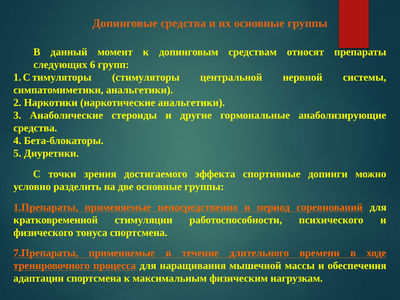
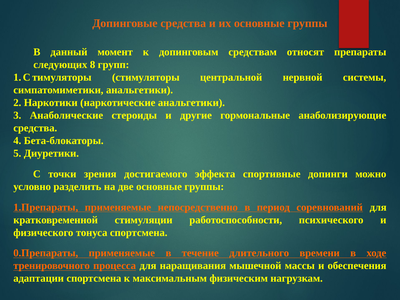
6: 6 -> 8 (93, 65)
7.Препараты: 7.Препараты -> 0.Препараты (46, 253)
